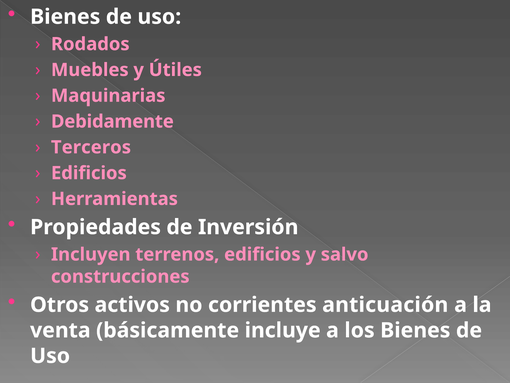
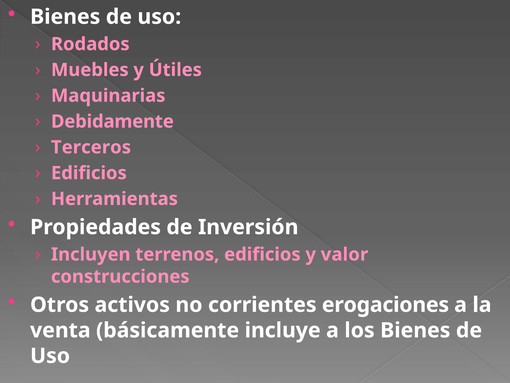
salvo: salvo -> valor (344, 254)
anticuación: anticuación -> erogaciones (385, 304)
